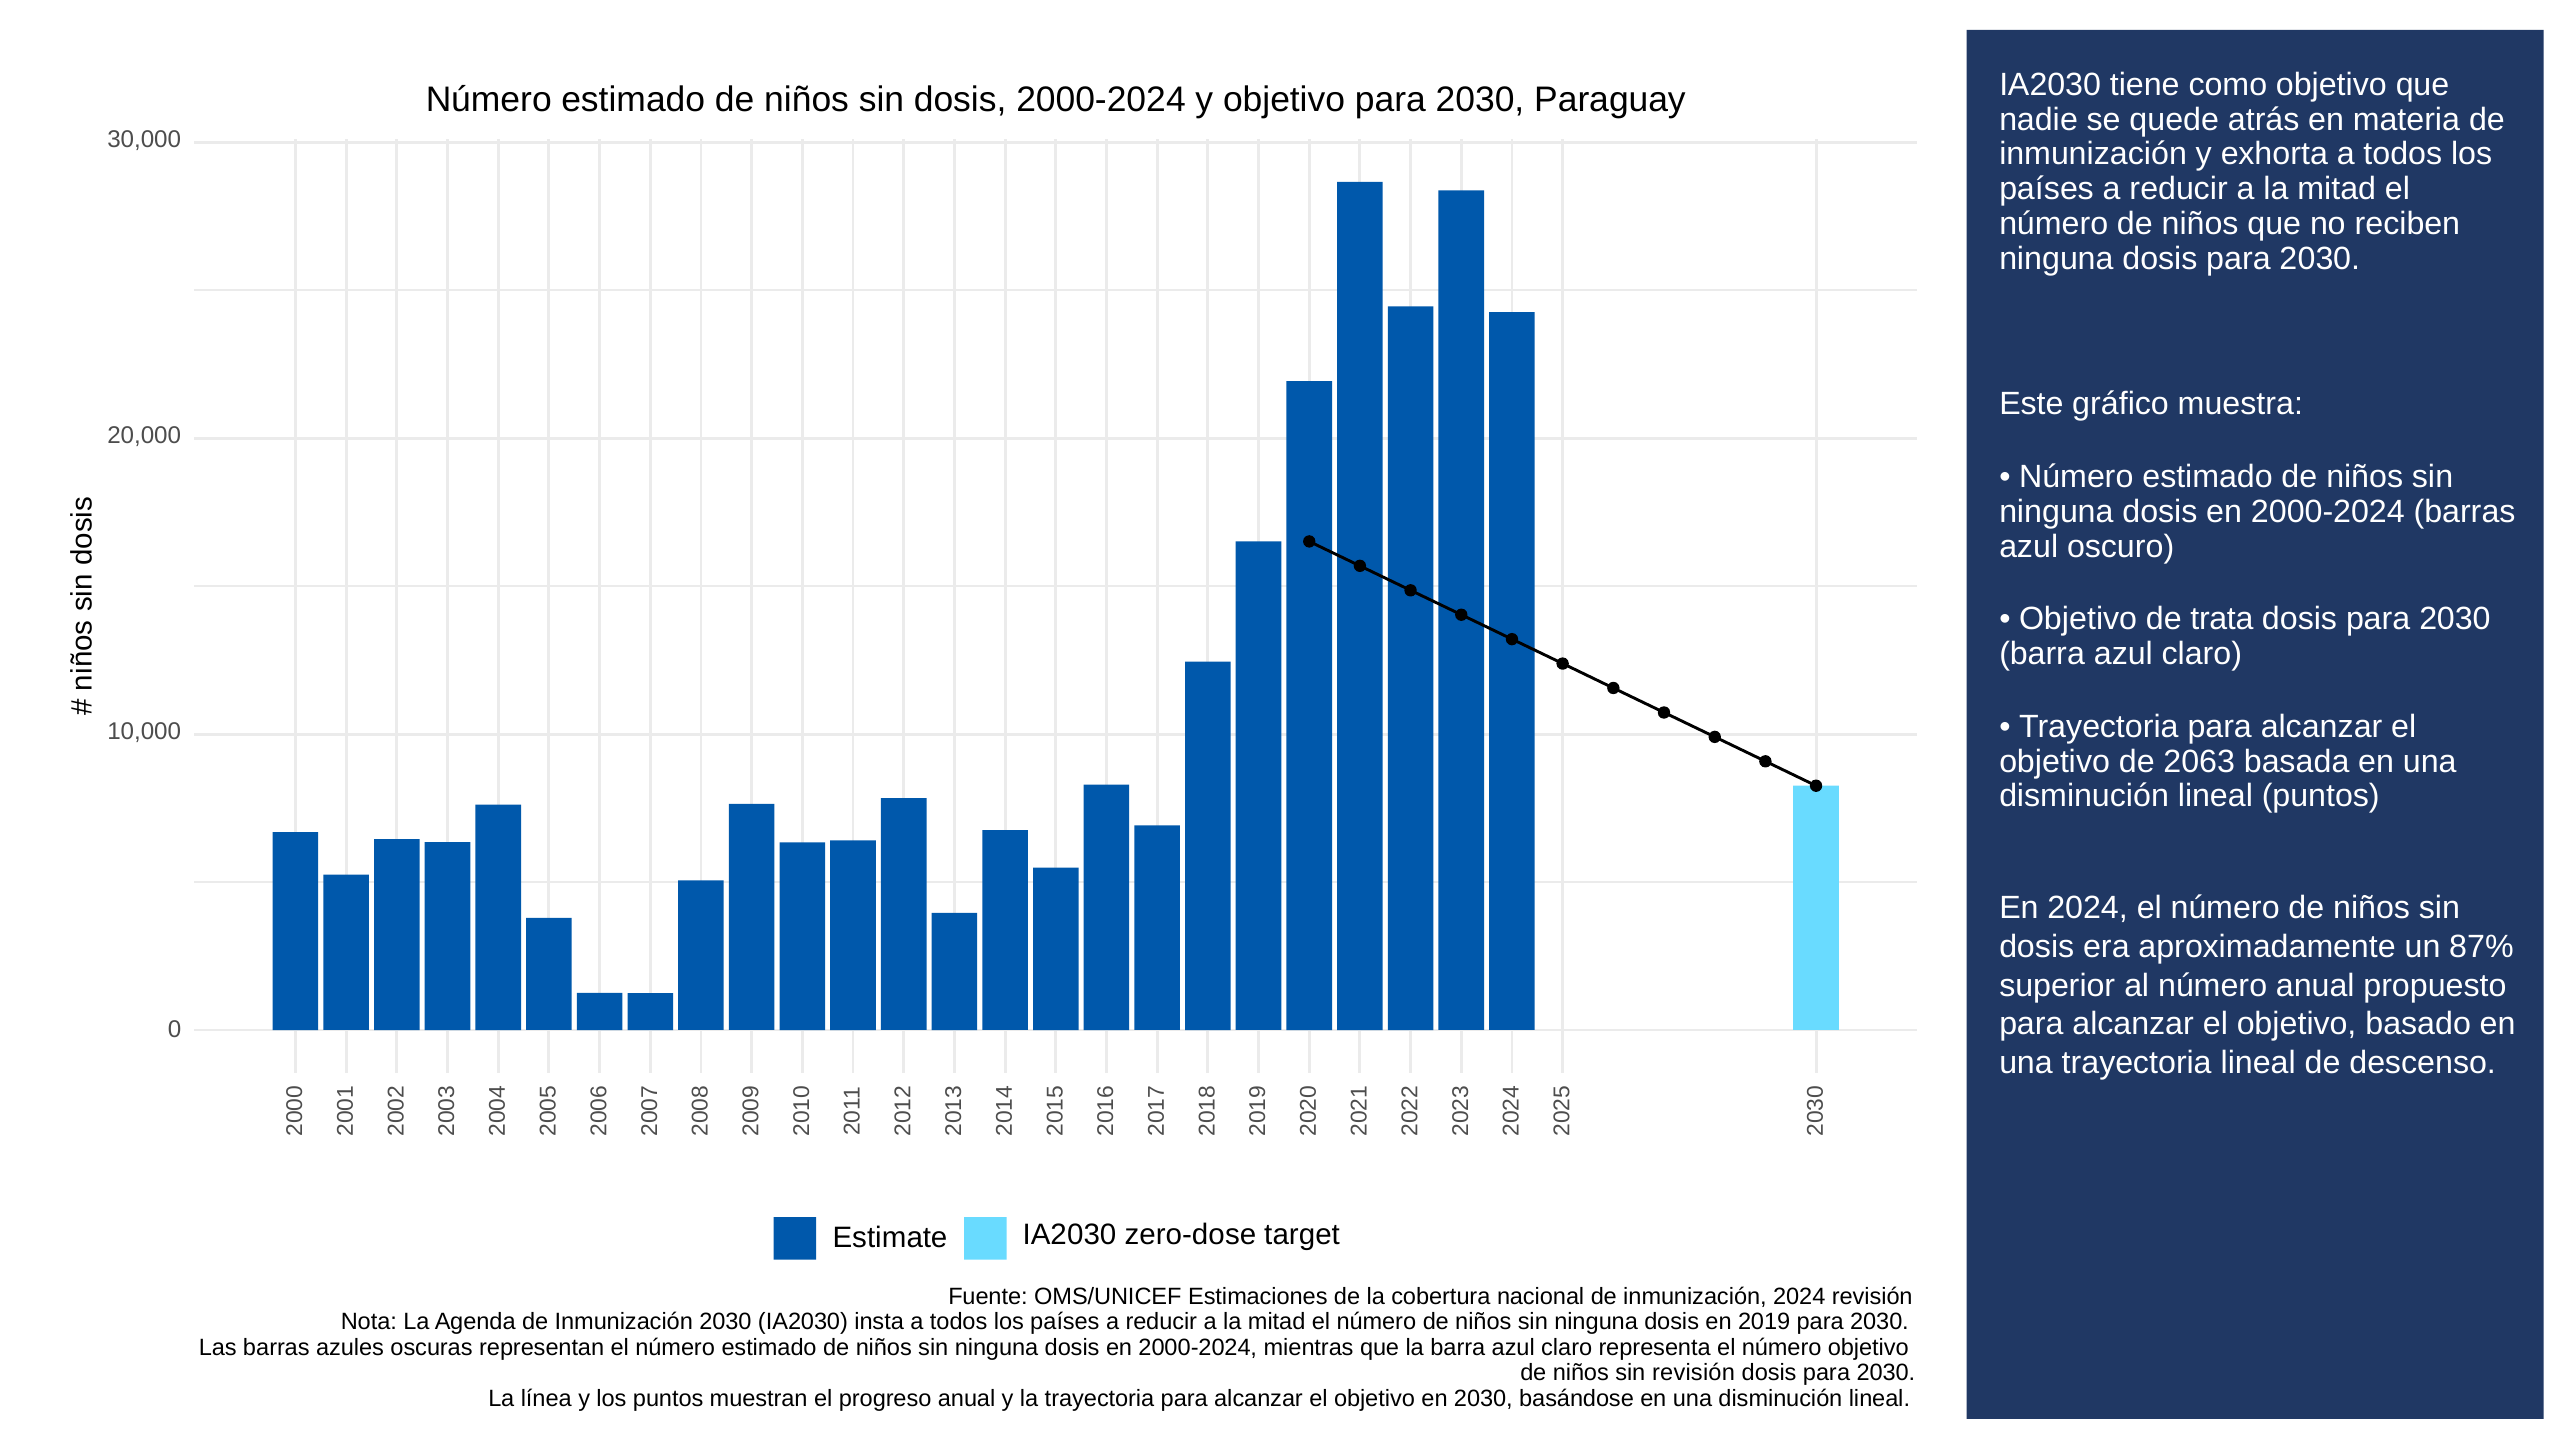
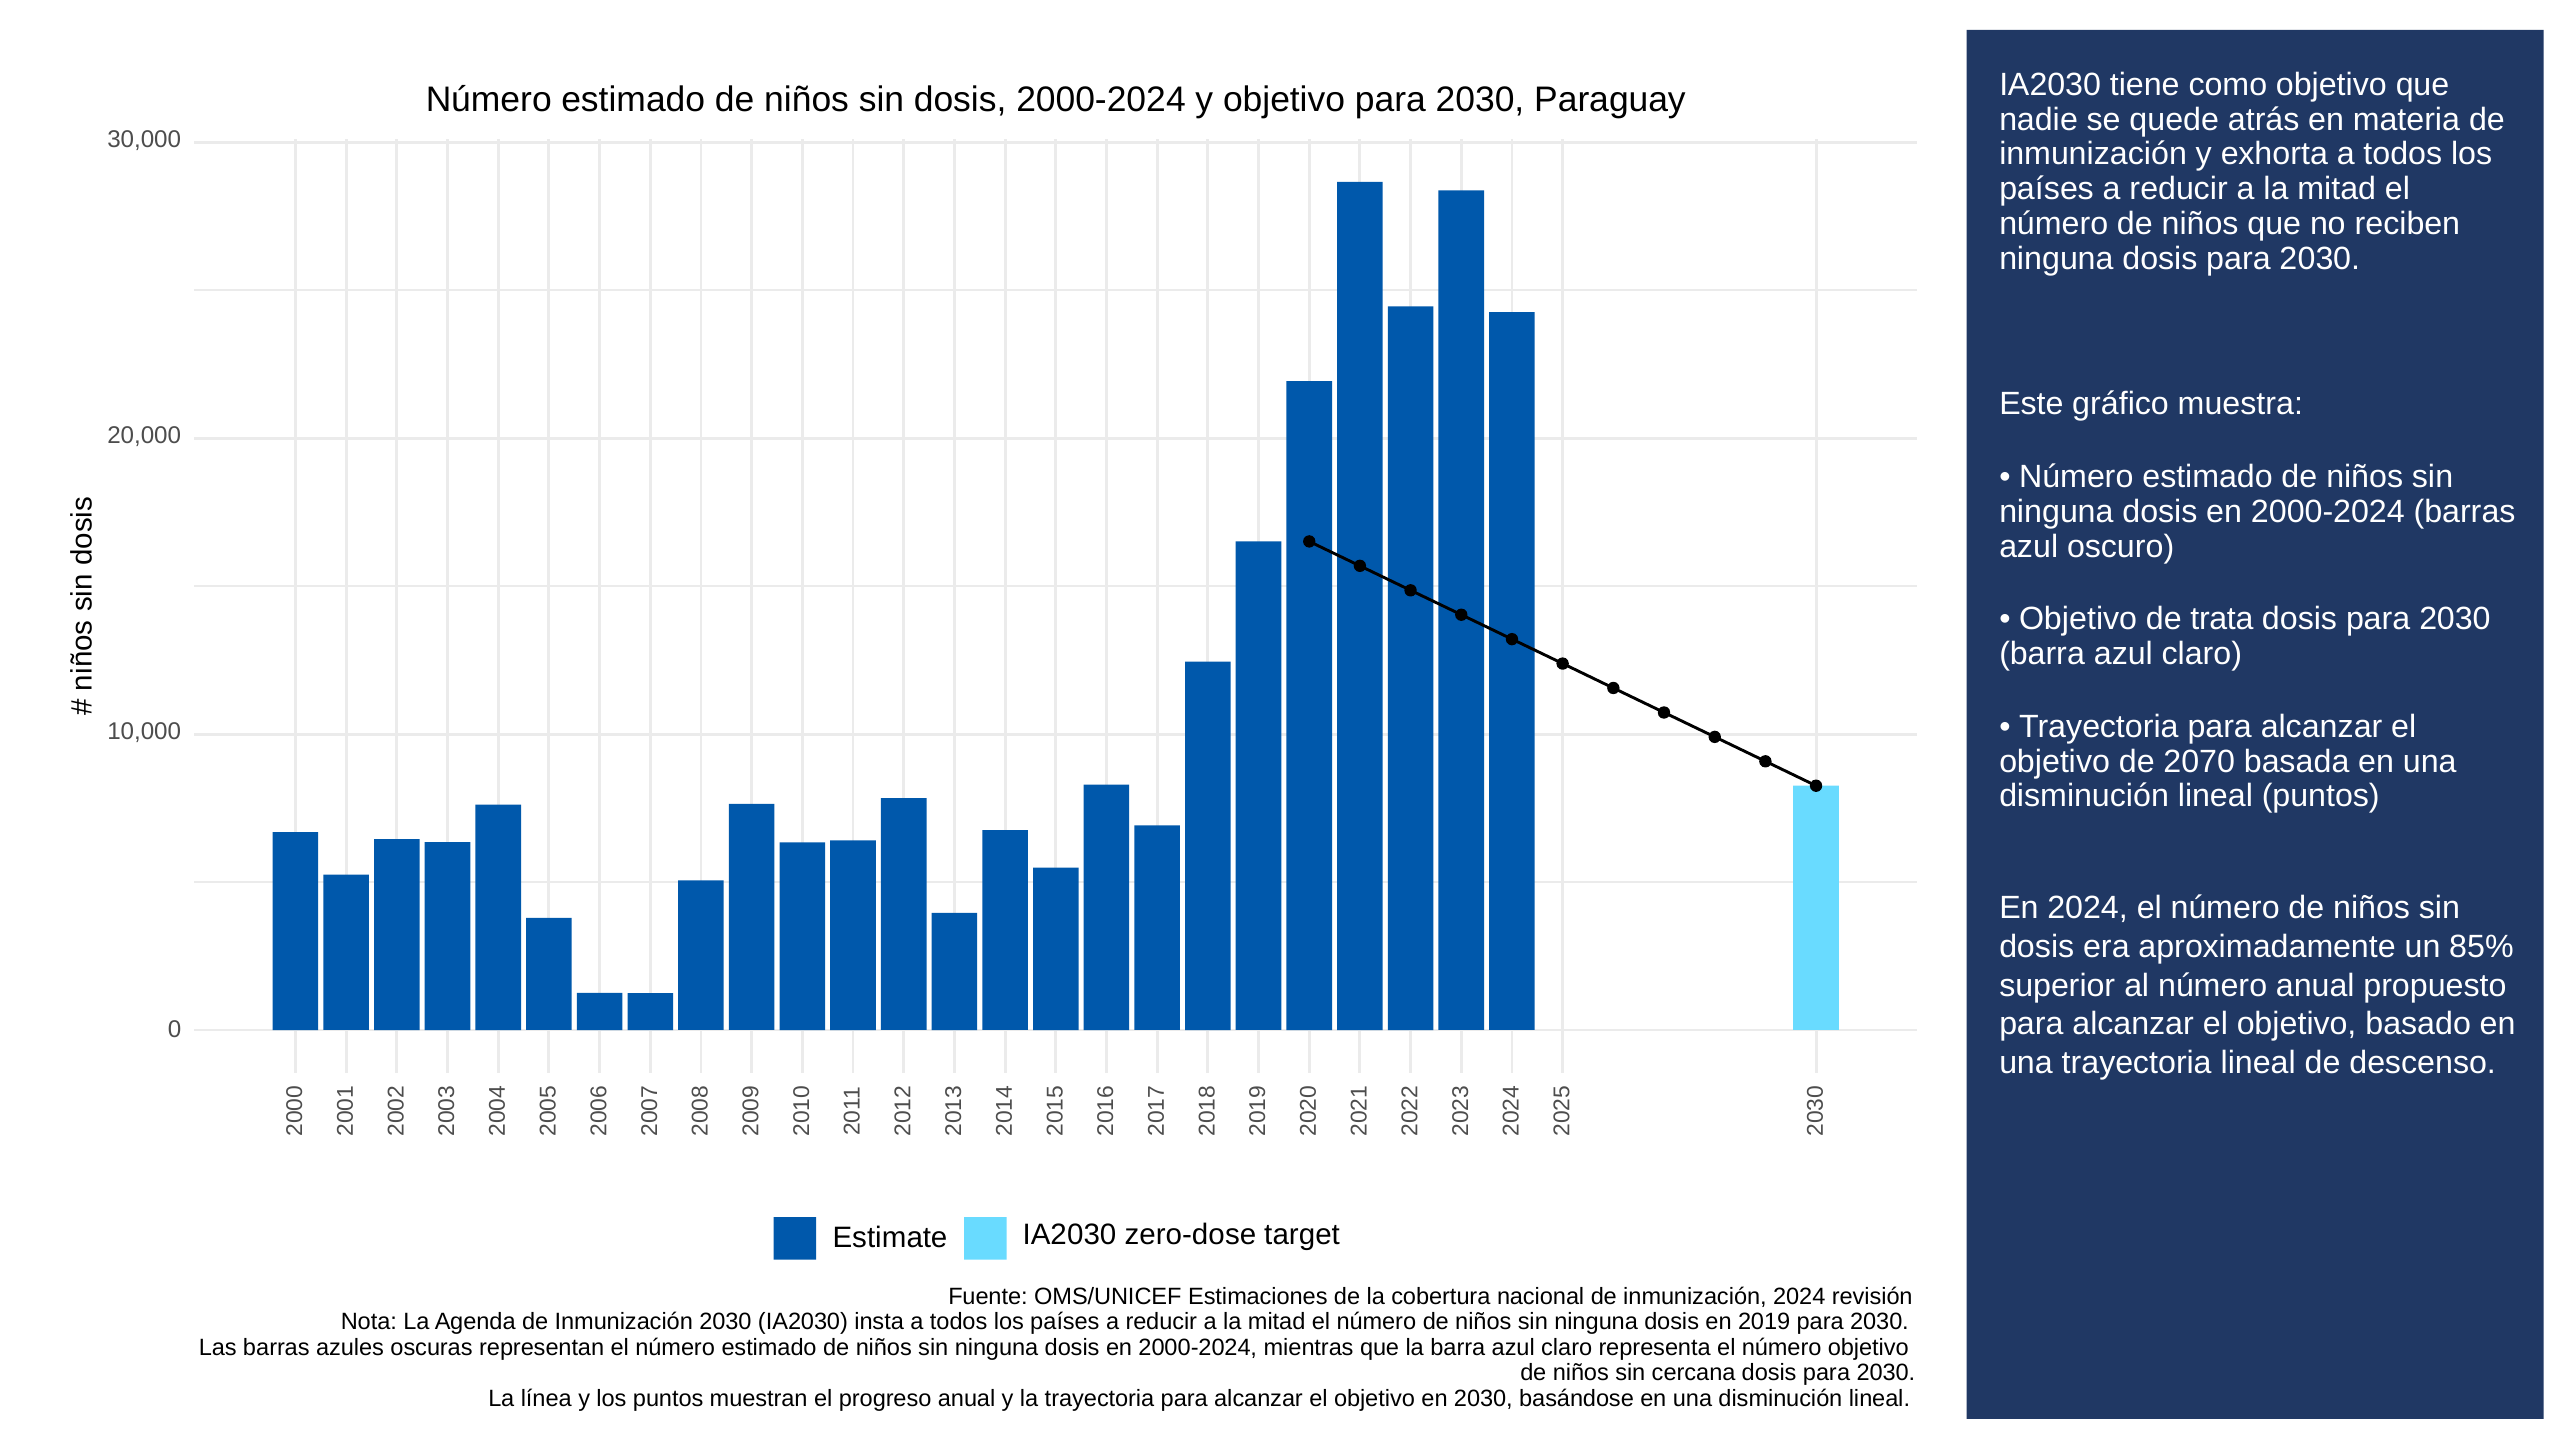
2063: 2063 -> 2070 (2199, 761)
87%: 87% -> 85% (2481, 947)
sin revisión: revisión -> cercana (1694, 1373)
